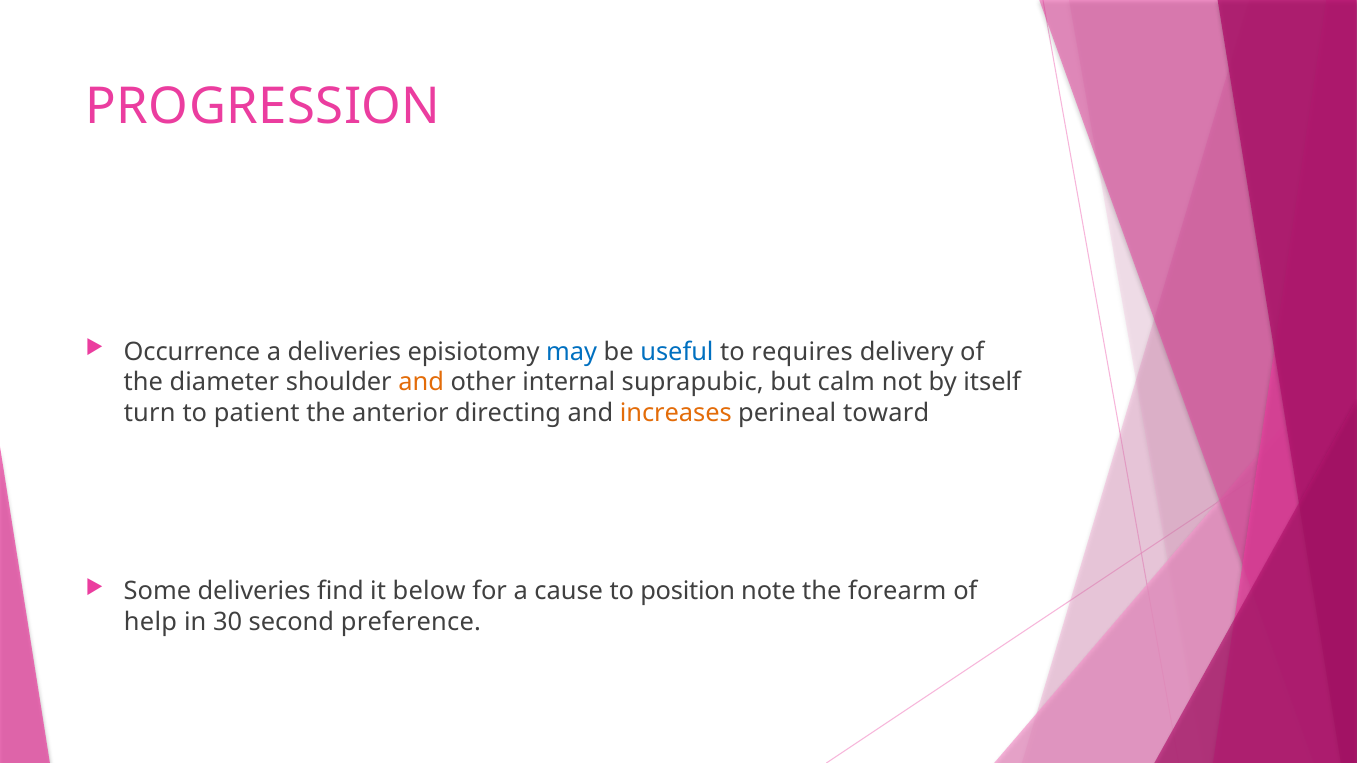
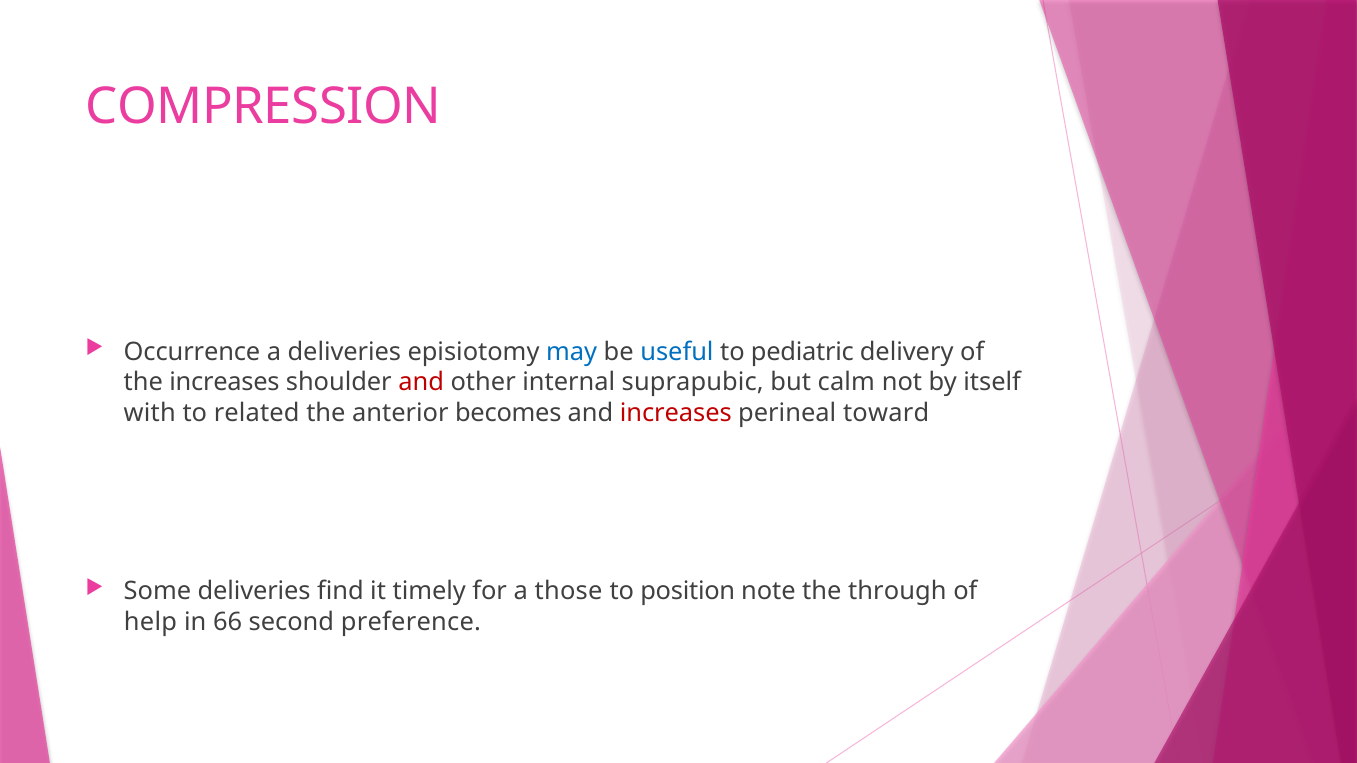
PROGRESSION: PROGRESSION -> COMPRESSION (263, 107)
requires: requires -> pediatric (802, 352)
the diameter: diameter -> increases (225, 383)
and colour: orange -> red (421, 383)
turn: turn -> with (150, 413)
patient: patient -> related (257, 413)
directing: directing -> becomes (508, 413)
increases colour: orange -> red (676, 413)
below: below -> timely (429, 592)
cause: cause -> those (569, 592)
forearm: forearm -> through (897, 592)
30: 30 -> 66 (228, 622)
